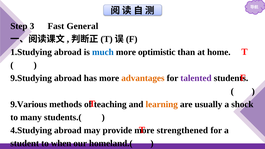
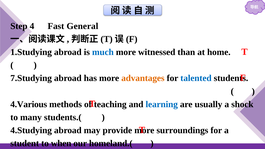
3: 3 -> 4 (32, 26)
optimistic: optimistic -> witnessed (157, 52)
9.Studying: 9.Studying -> 7.Studying (31, 78)
talented colour: purple -> blue (196, 78)
9.Various: 9.Various -> 4.Various (29, 104)
learning colour: orange -> blue (162, 104)
strengthened: strengthened -> surroundings (182, 130)
